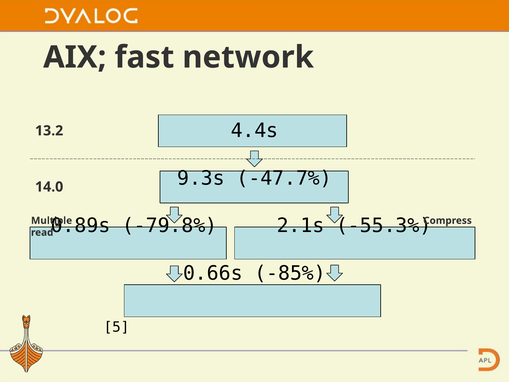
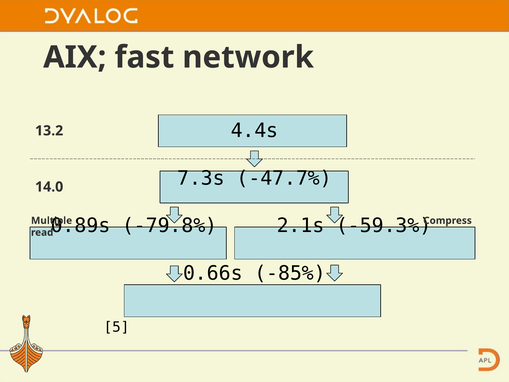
9.3s: 9.3s -> 7.3s (201, 178)
-55.3%: -55.3% -> -59.3% (384, 226)
